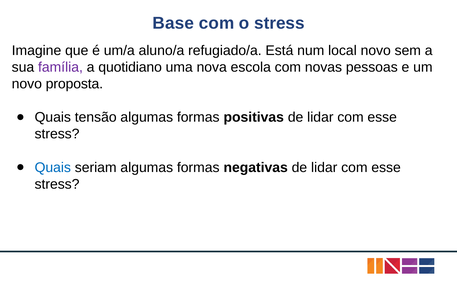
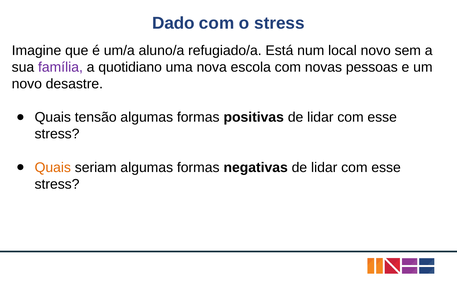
Base: Base -> Dado (173, 23)
proposta: proposta -> desastre (74, 84)
Quais colour: blue -> orange (53, 168)
